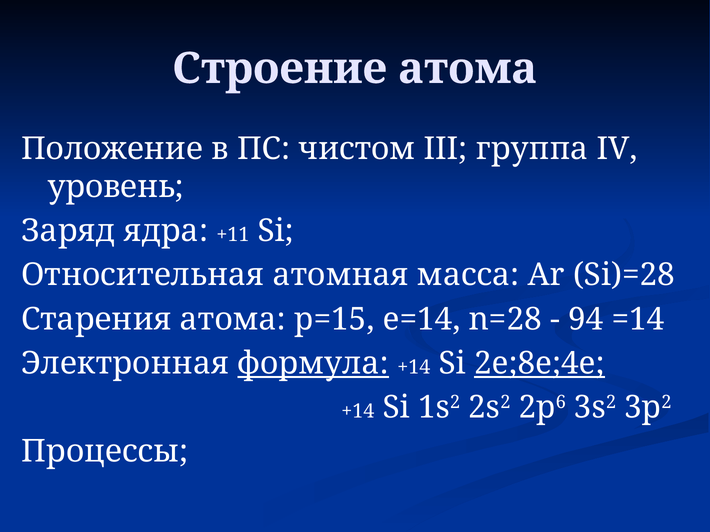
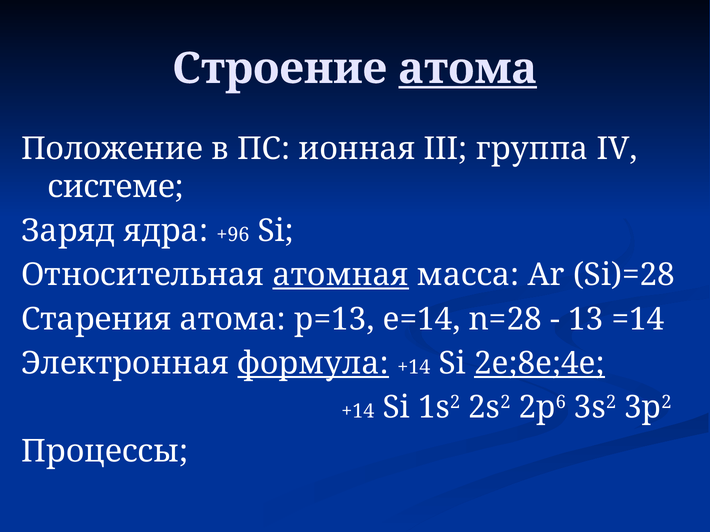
атома underline: none -> present (468, 69)
чистом: чистом -> ионная (357, 149)
уровень: уровень -> системе (116, 187)
+11: +11 -> +96 (233, 235)
атомная underline: none -> present (341, 275)
p=15: p=15 -> p=13 (334, 319)
94: 94 -> 13 (586, 319)
